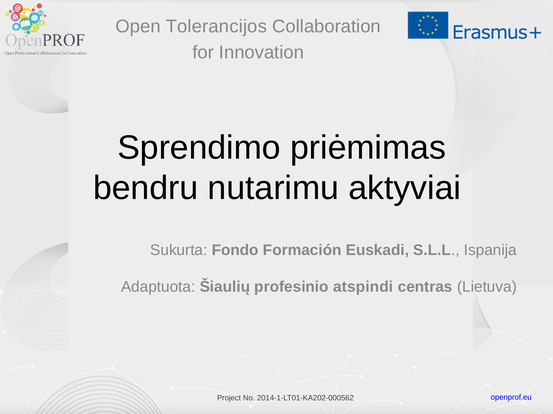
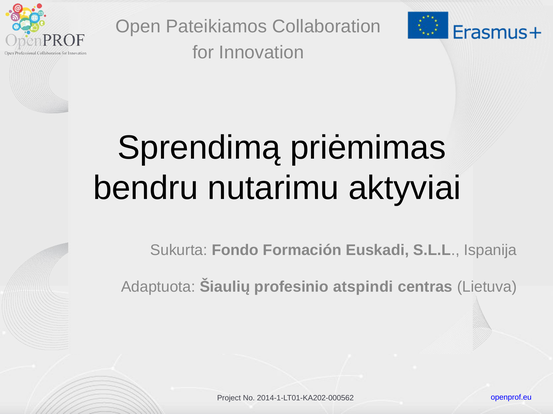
Tolerancijos: Tolerancijos -> Pateikiamos (216, 27)
Sprendimo: Sprendimo -> Sprendimą (199, 148)
